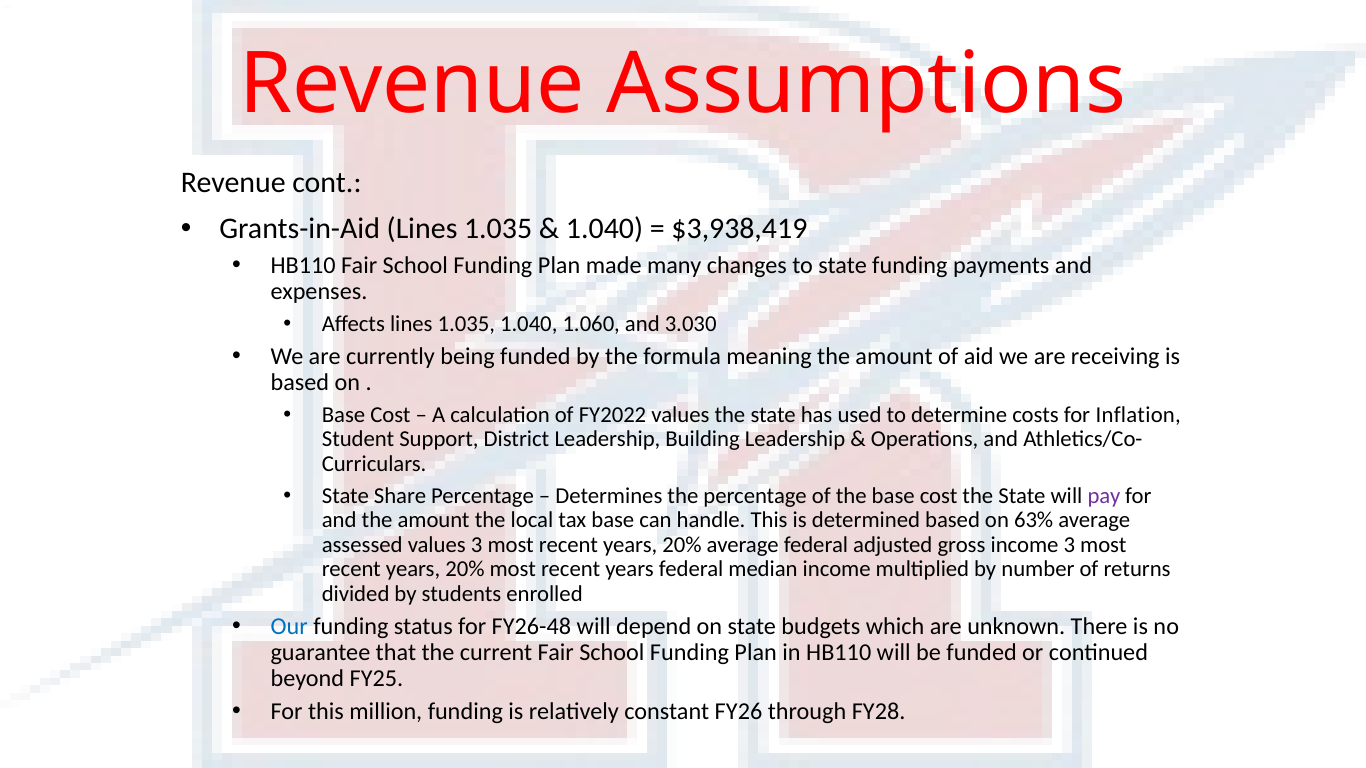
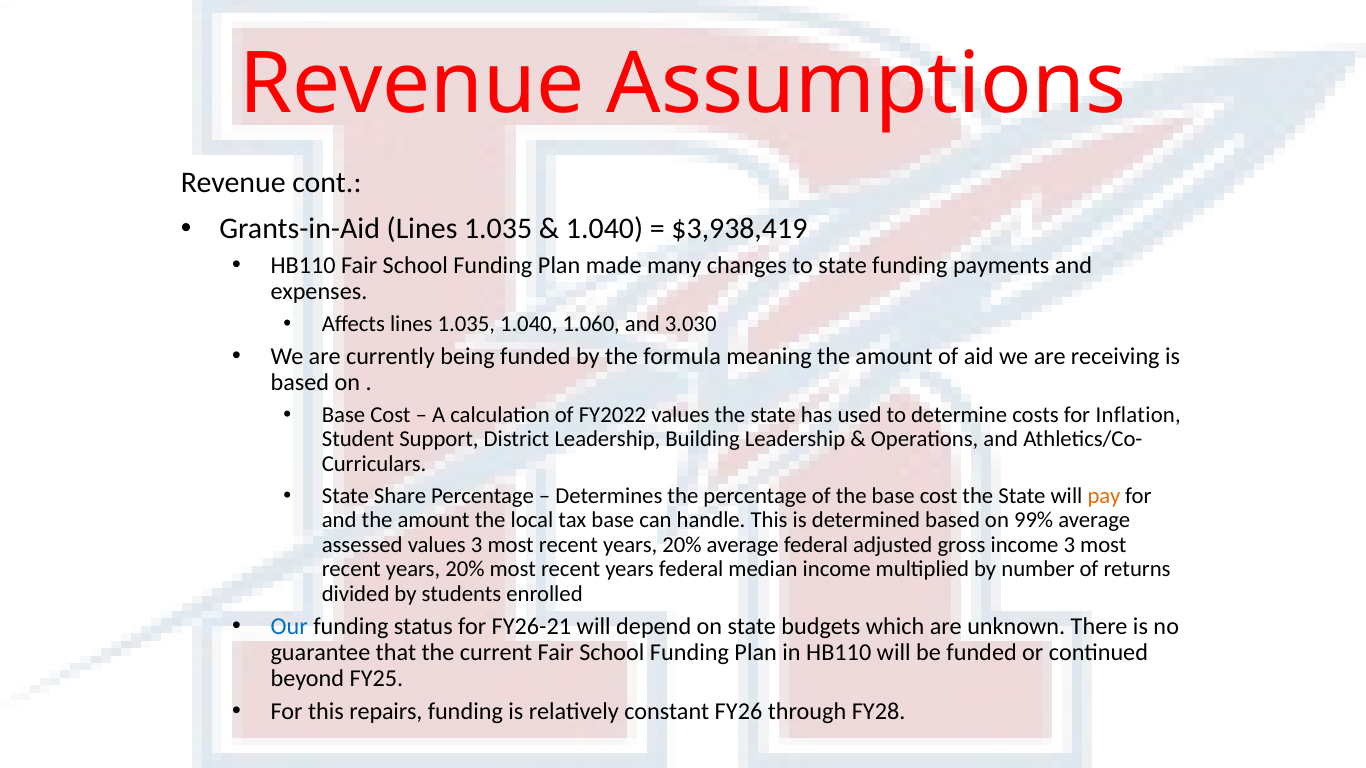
pay colour: purple -> orange (1104, 496)
63%: 63% -> 99% (1034, 520)
FY26-48: FY26-48 -> FY26-21 (531, 626)
million: million -> repairs (386, 712)
